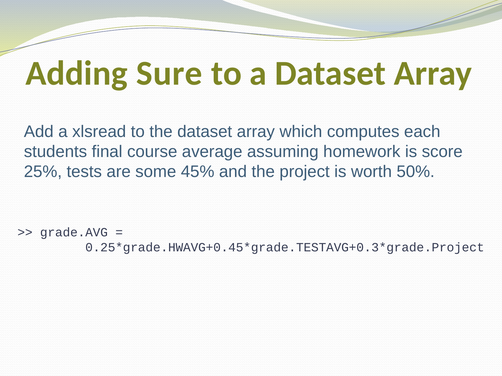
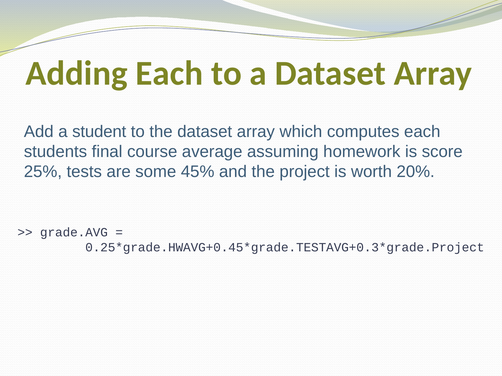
Adding Sure: Sure -> Each (169, 74)
xlsread: xlsread -> student (99, 132)
50%: 50% -> 20% (416, 172)
